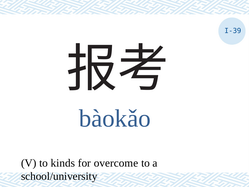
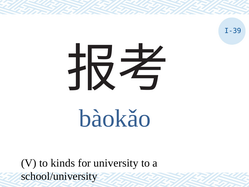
overcome: overcome -> university (116, 163)
